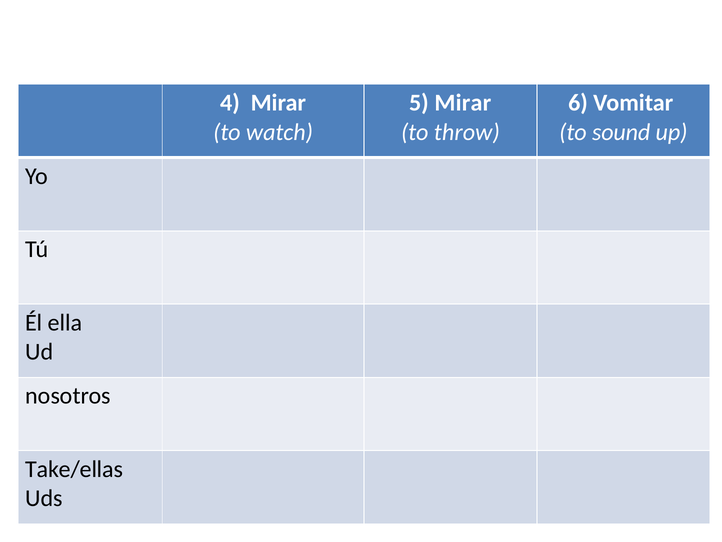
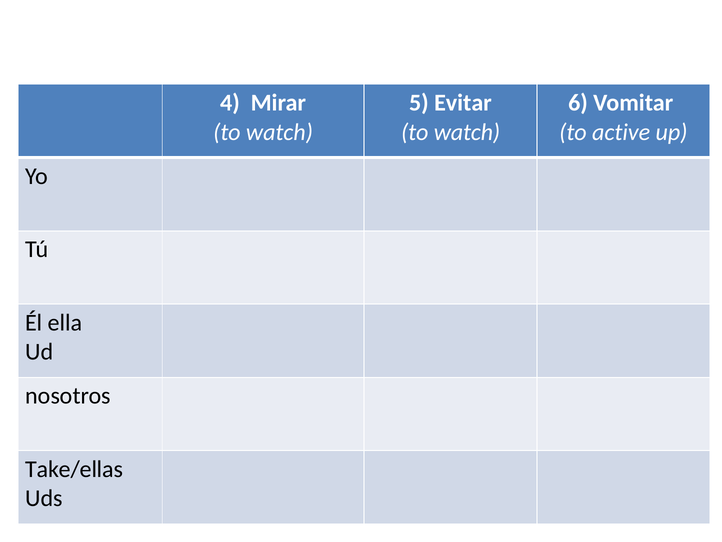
5 Mirar: Mirar -> Evitar (463, 103)
throw: throw -> watch (467, 132)
sound: sound -> active (621, 132)
